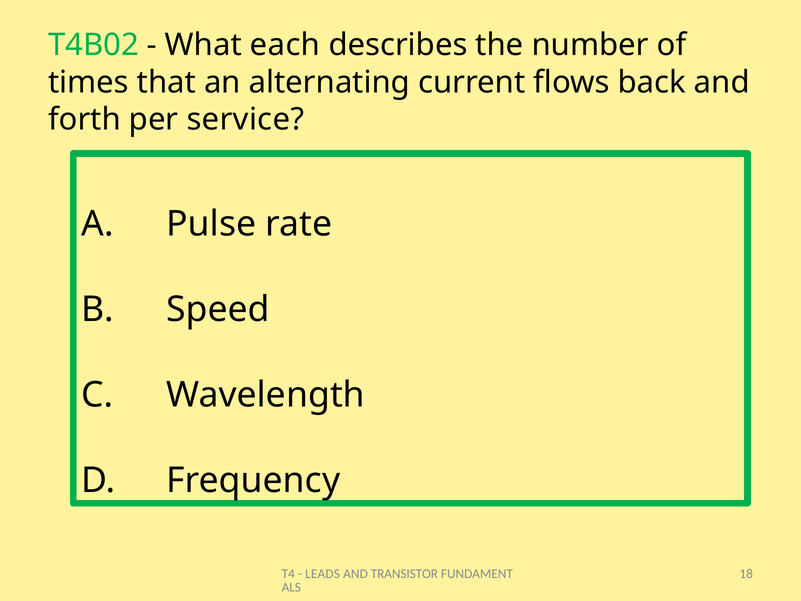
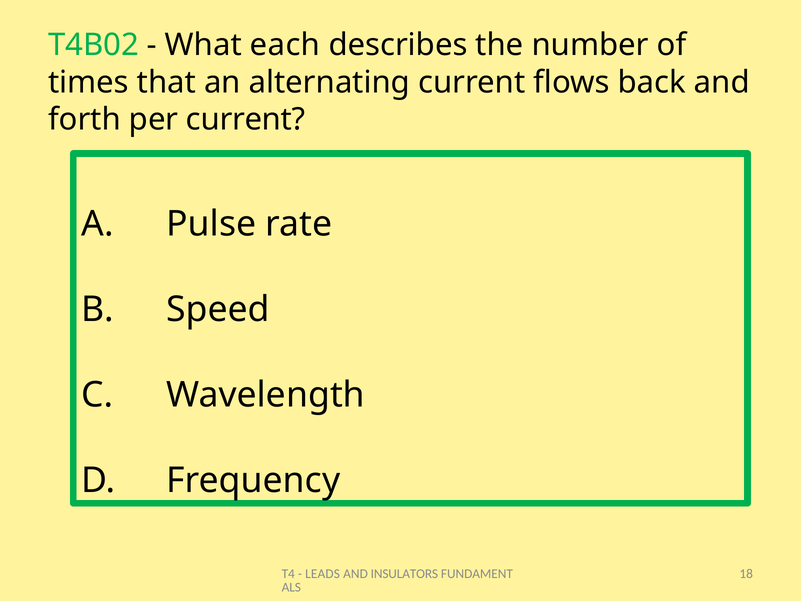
per service: service -> current (246, 120)
TRANSISTOR: TRANSISTOR -> INSULATORS (404, 574)
